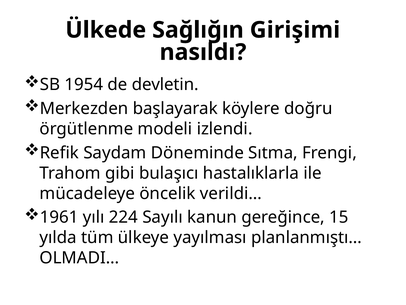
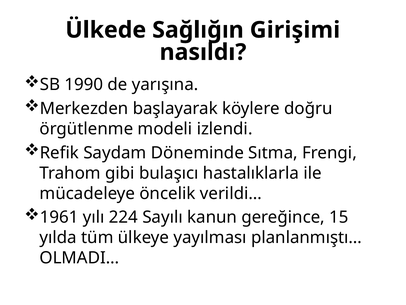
1954: 1954 -> 1990 (84, 84)
devletin: devletin -> yarışına (165, 84)
